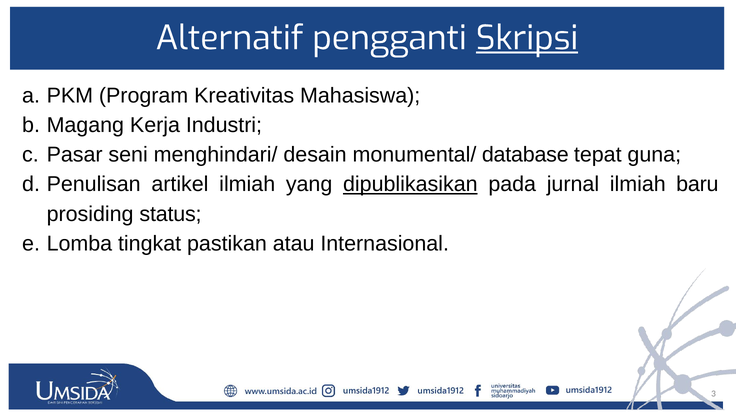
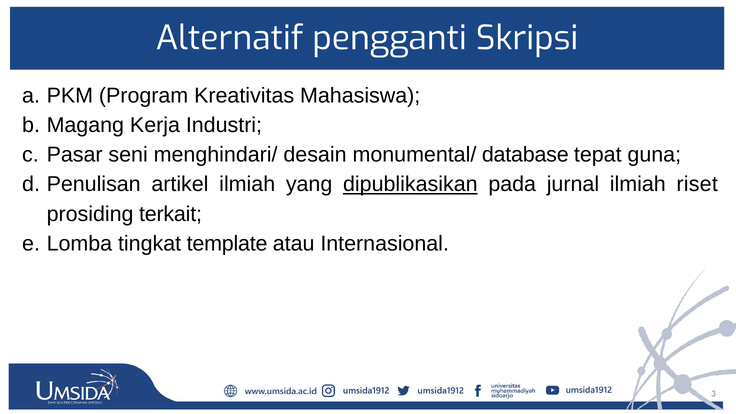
Skripsi underline: present -> none (527, 38)
baru: baru -> riset (697, 184)
status: status -> terkait (171, 214)
pastikan: pastikan -> template (227, 244)
